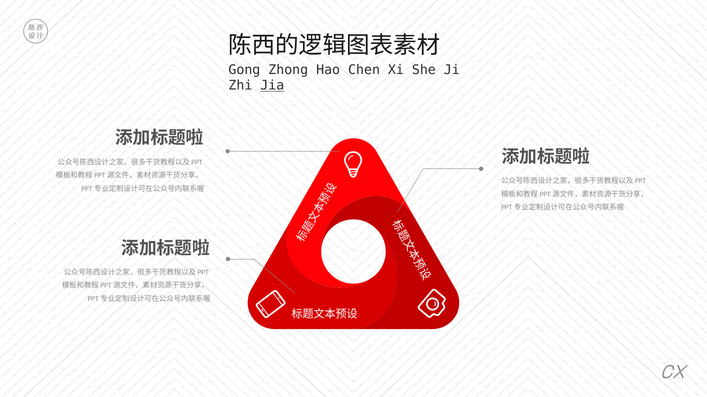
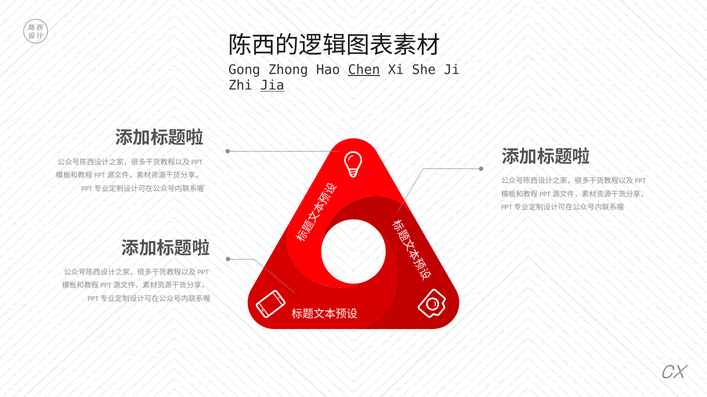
Chen underline: none -> present (364, 70)
